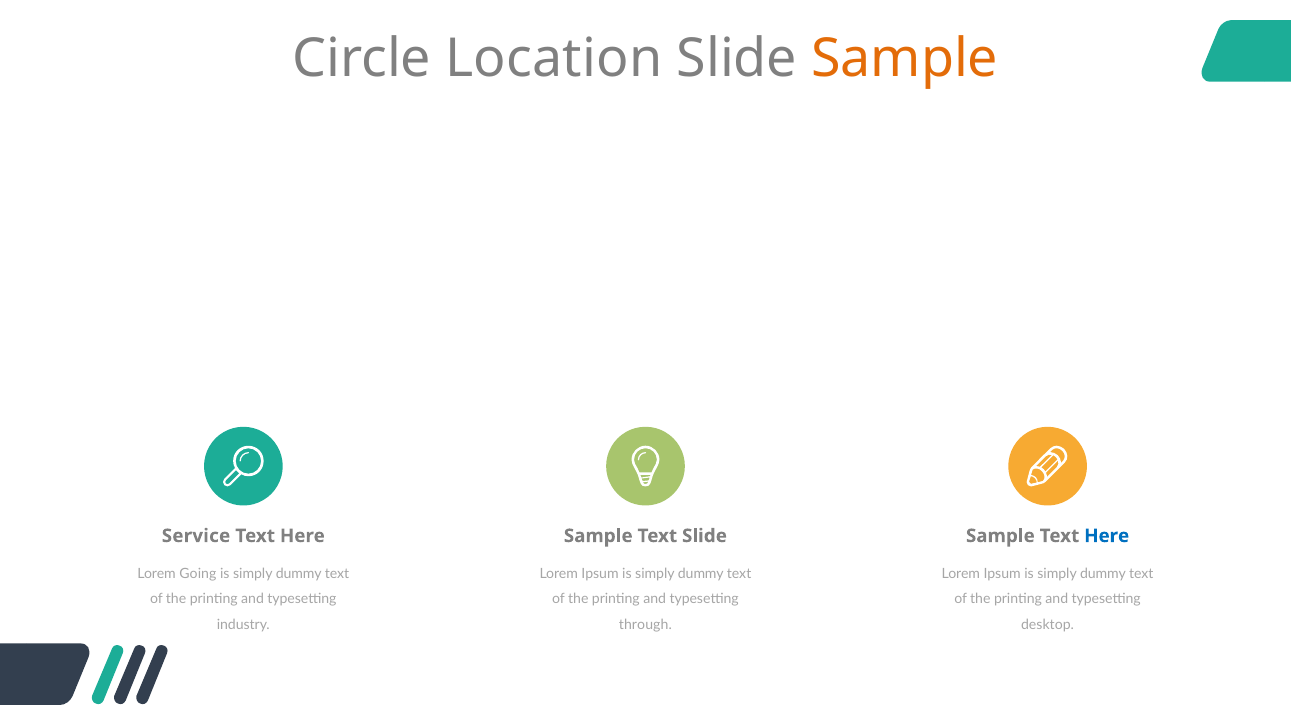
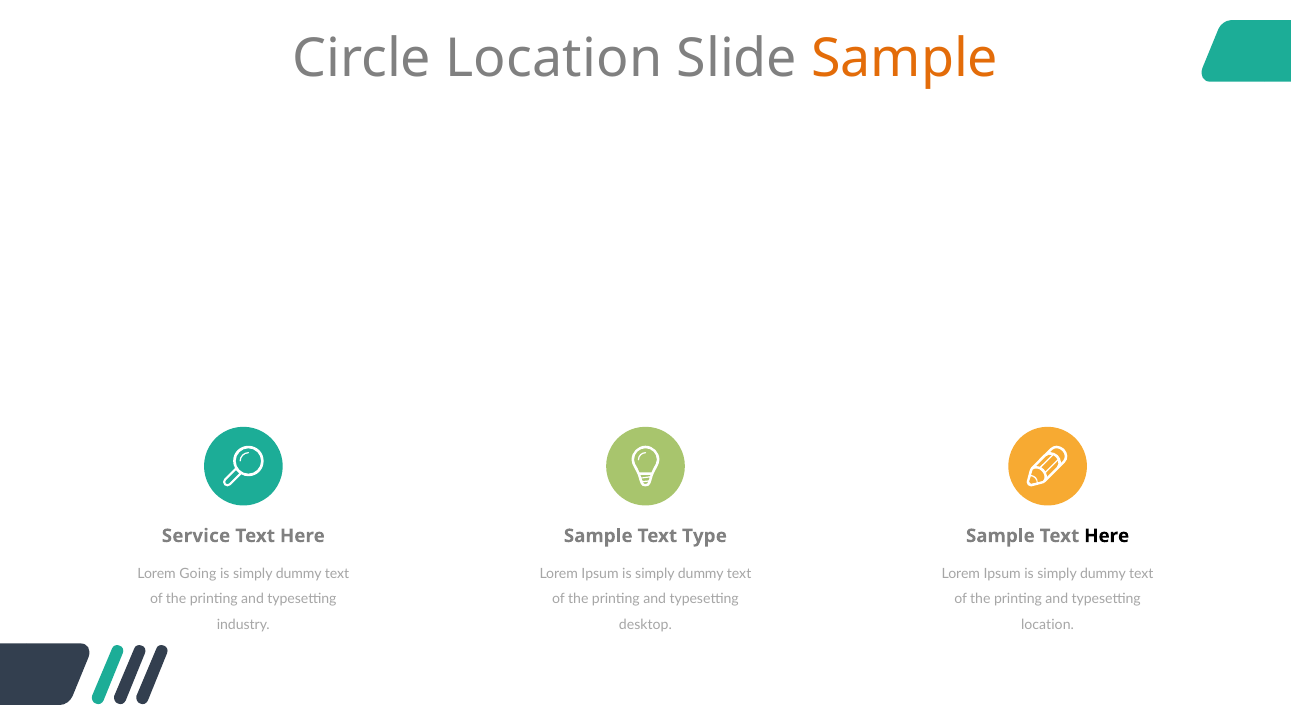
Text Slide: Slide -> Type (704, 536)
Here colour: blue -> black (1107, 536)
through: through -> desktop (645, 625)
desktop: desktop -> location (1048, 625)
